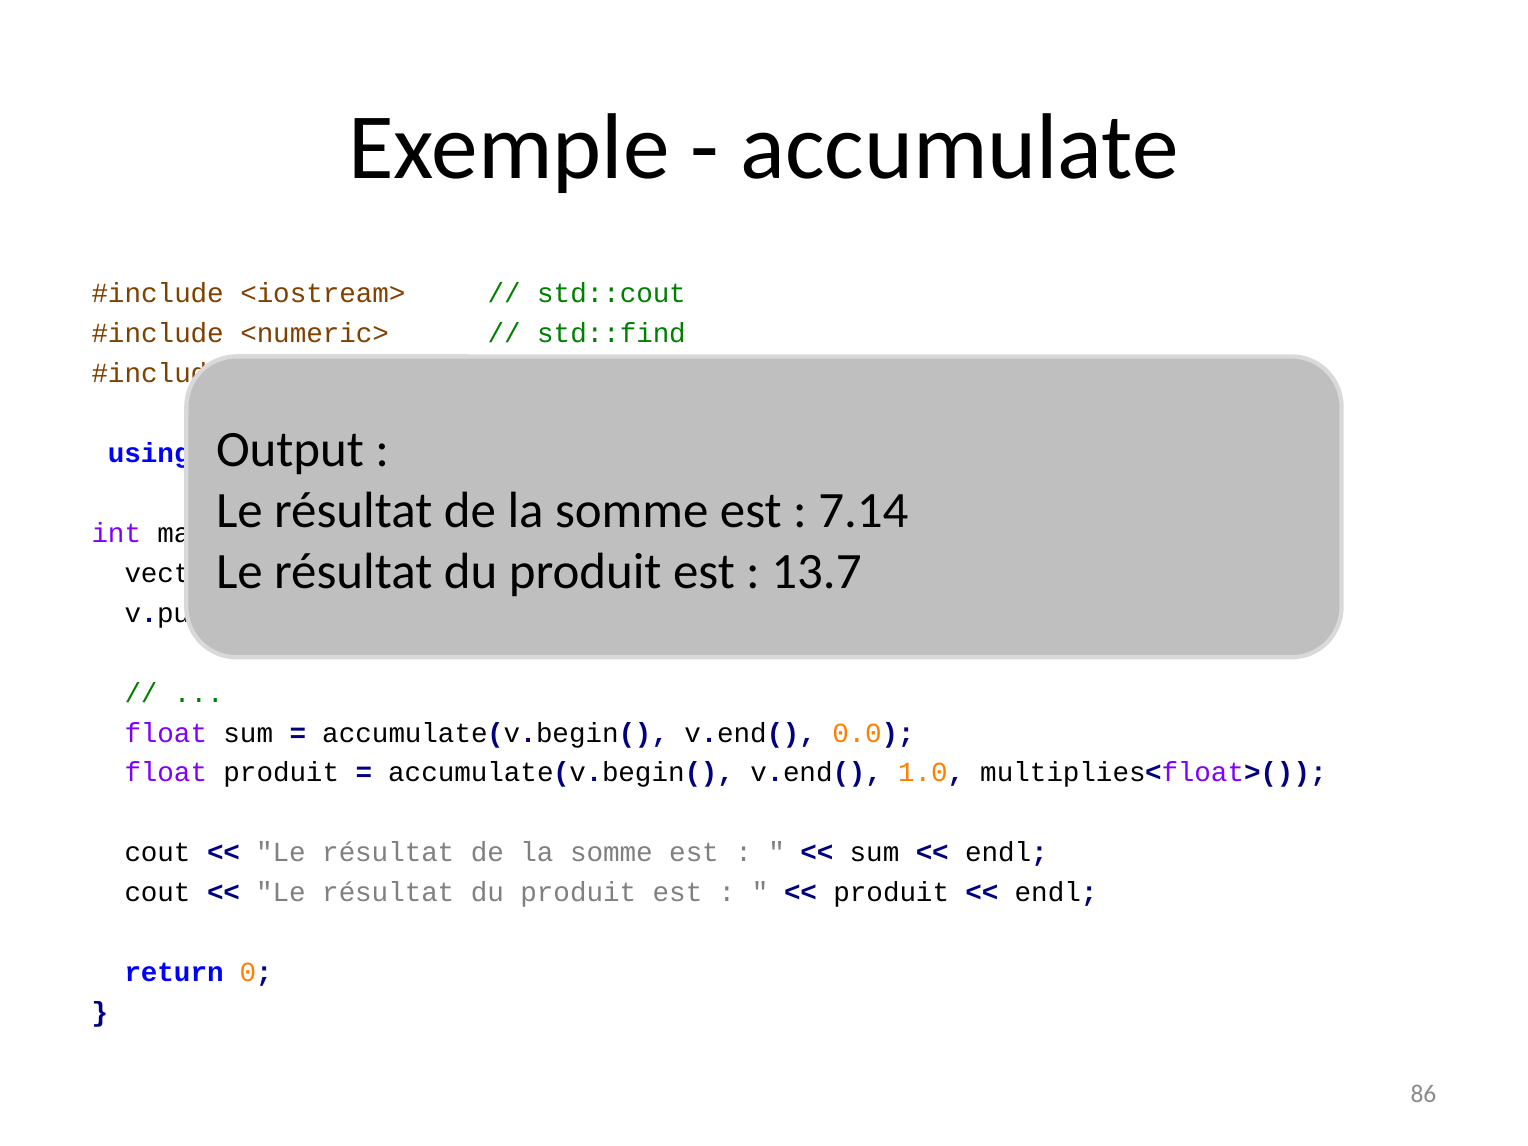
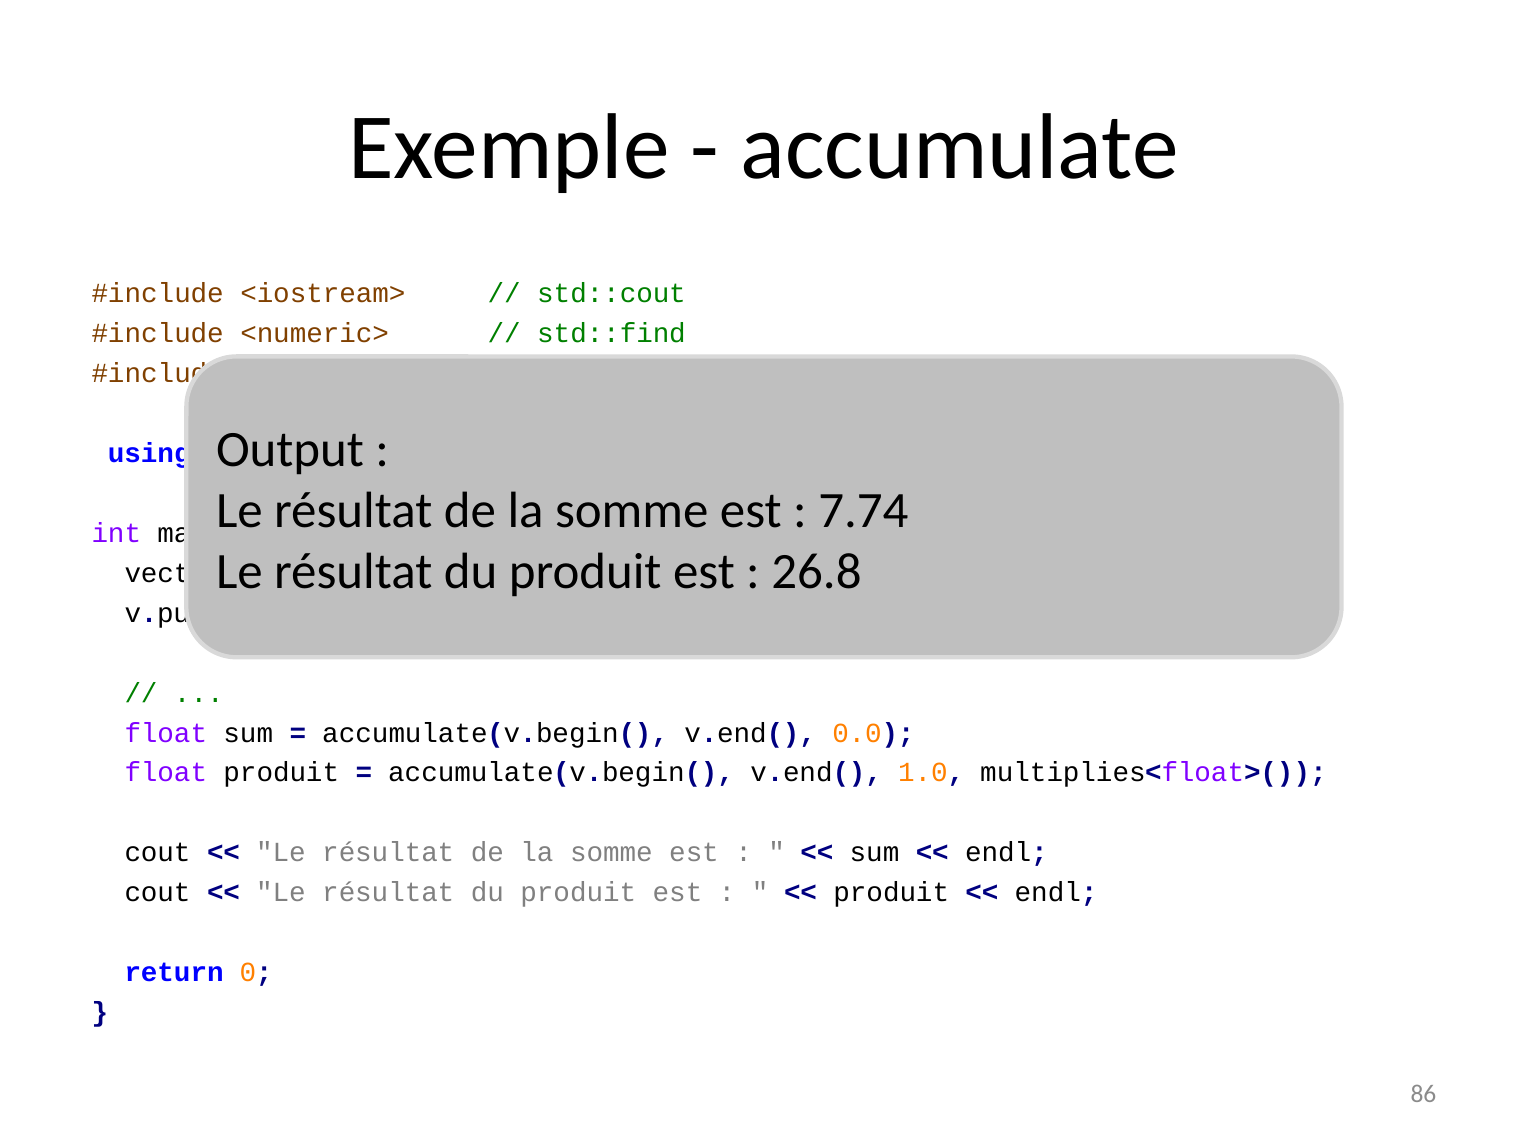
7.14: 7.14 -> 7.74 (863, 510)
13.7: 13.7 -> 26.8 (816, 572)
